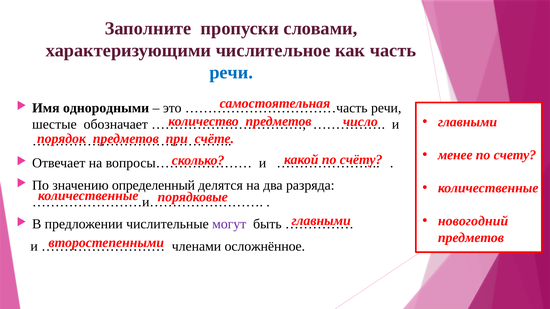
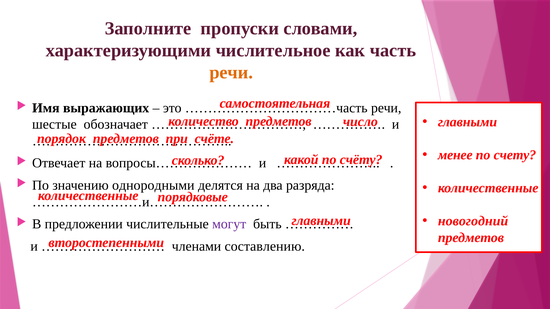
речи colour: blue -> orange (231, 73)
однородными: однородными -> выражающих (106, 108)
определенный: определенный -> однородными (153, 186)
осложнённое: осложнённое -> составлению (265, 247)
